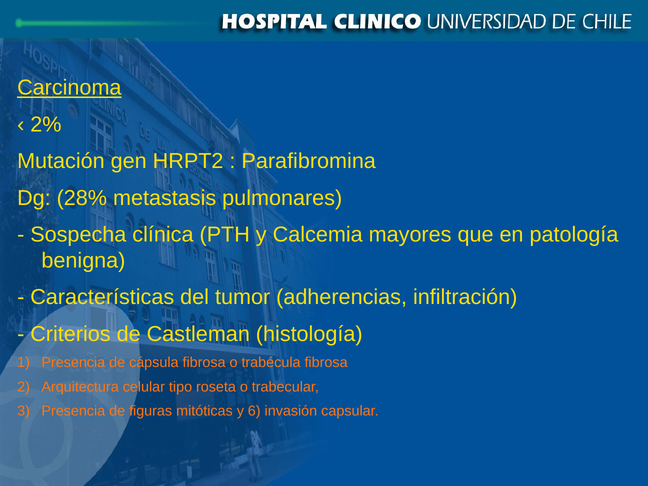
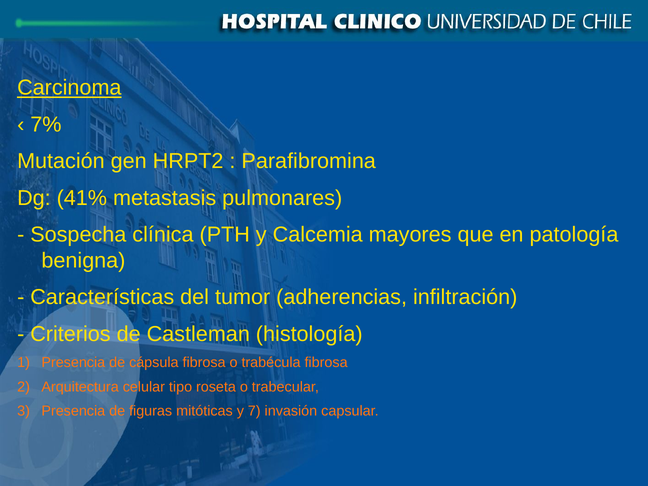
2%: 2% -> 7% (46, 125)
28%: 28% -> 41% (82, 198)
6: 6 -> 7 (254, 411)
